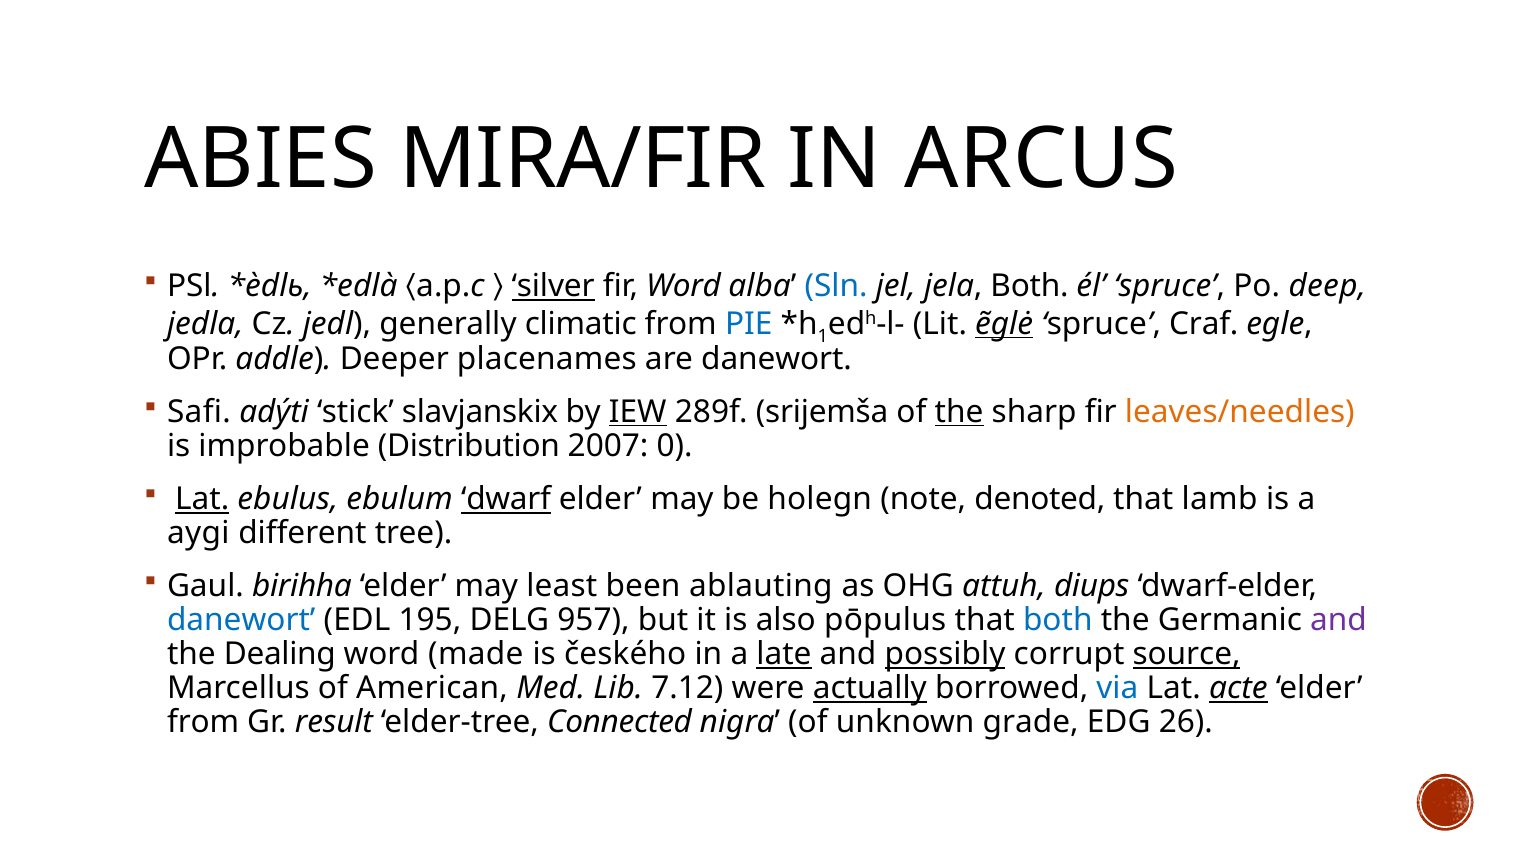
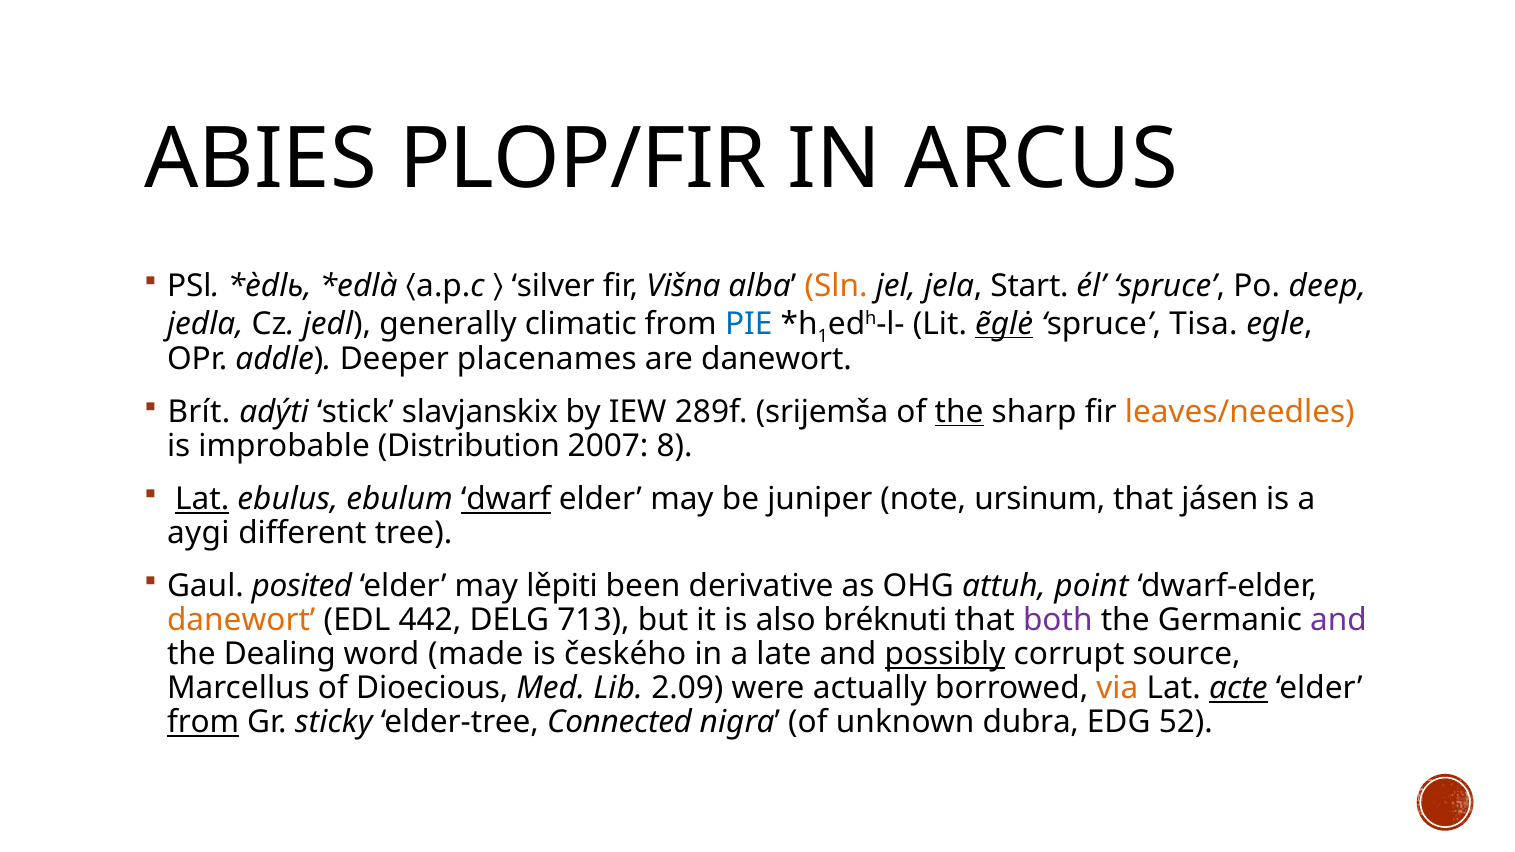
MIRA/FIR: MIRA/FIR -> PLOP/FIR (583, 160)
silver underline: present -> none (553, 286)
Word: Word -> Višna (683, 286)
Sln colour: blue -> orange (836, 286)
jela Both: Both -> Start (1030, 286)
Craf: Craf -> Tisa (1204, 324)
Safi: Safi -> Brít (199, 412)
IEW underline: present -> none (638, 412)
0: 0 -> 8 (675, 446)
holegn: holegn -> juniper (820, 499)
denoted: denoted -> ursinum (1040, 499)
lamb: lamb -> jásen (1220, 499)
birihha: birihha -> posited (302, 586)
least: least -> lěpiti (562, 586)
ablauting: ablauting -> derivative (761, 586)
diups: diups -> point (1091, 586)
danewort colour: blue -> orange (241, 620)
195: 195 -> 442 (430, 620)
957: 957 -> 713 (593, 620)
pōpulus: pōpulus -> bréknuti (885, 620)
both colour: blue -> purple (1058, 620)
late underline: present -> none (784, 654)
source underline: present -> none (1187, 654)
American: American -> Dioecious (432, 688)
7.12: 7.12 -> 2.09 (687, 688)
actually underline: present -> none (870, 688)
via colour: blue -> orange (1117, 688)
from underline: none -> present (203, 723)
result: result -> sticky (334, 723)
grade: grade -> dubra (1031, 723)
26: 26 -> 52 (1186, 723)
